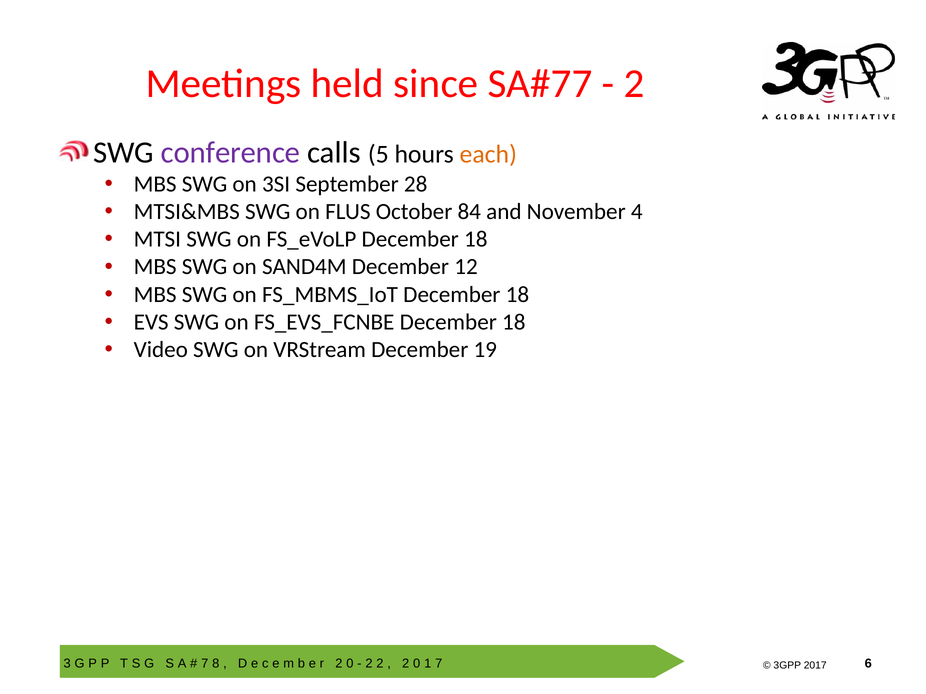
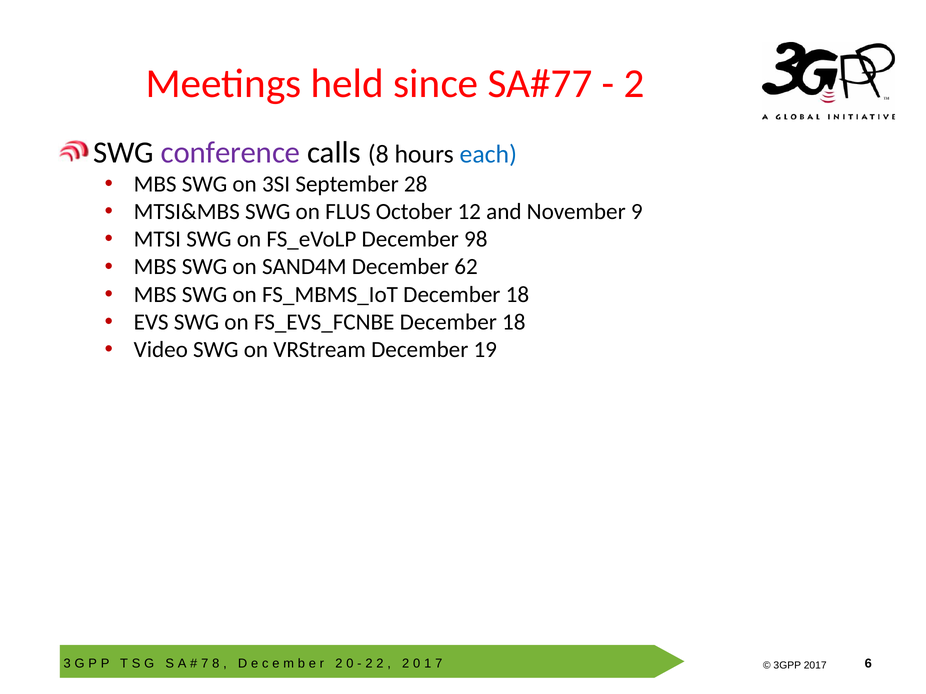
calls 5: 5 -> 8 (378, 154)
each colour: orange -> blue (488, 154)
84: 84 -> 12 (469, 212)
4: 4 -> 9 (637, 212)
FS_eVoLP December 18: 18 -> 98 (476, 239)
12: 12 -> 62 (466, 267)
